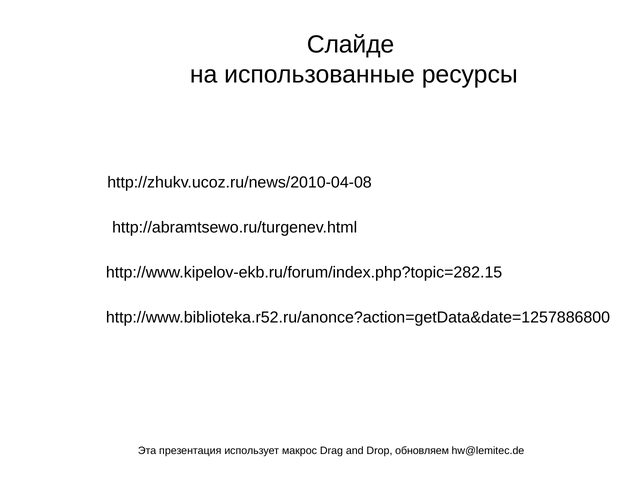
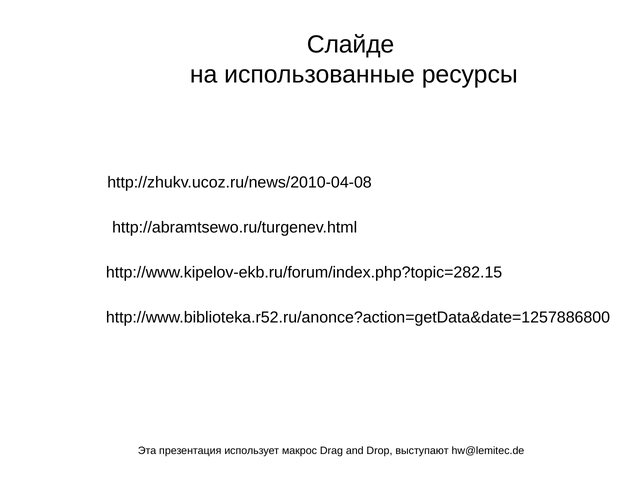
обновляем: обновляем -> выступают (422, 450)
